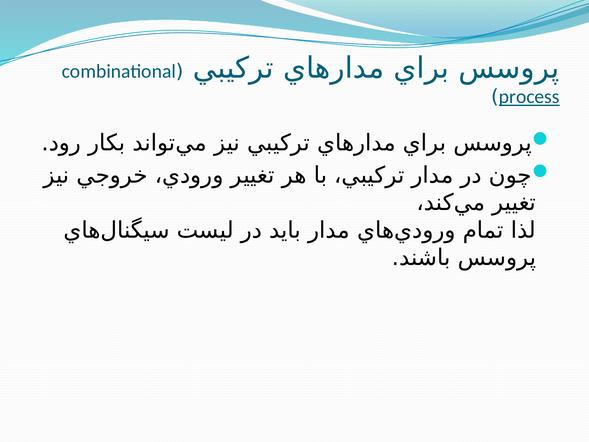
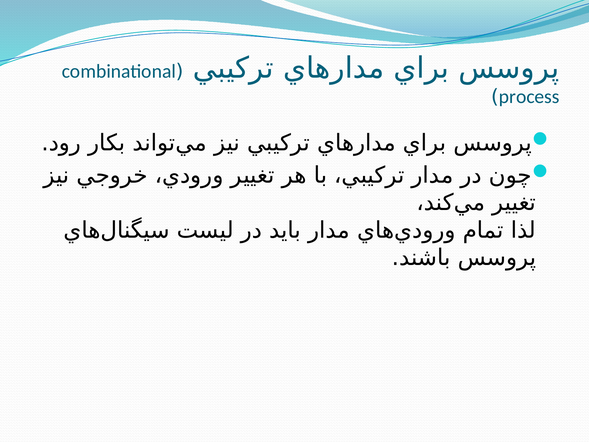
process underline: present -> none (529, 97)
